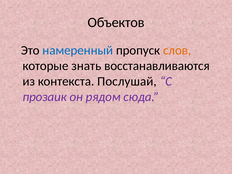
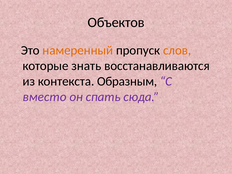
намеренный colour: blue -> orange (78, 50)
Послушай: Послушай -> Образным (127, 81)
прозаик: прозаик -> вместо (45, 97)
рядом: рядом -> спать (103, 97)
